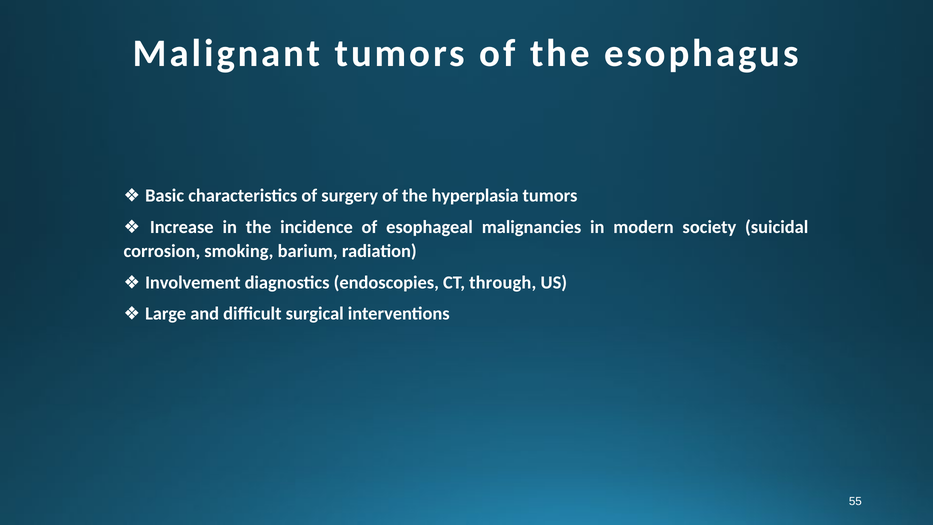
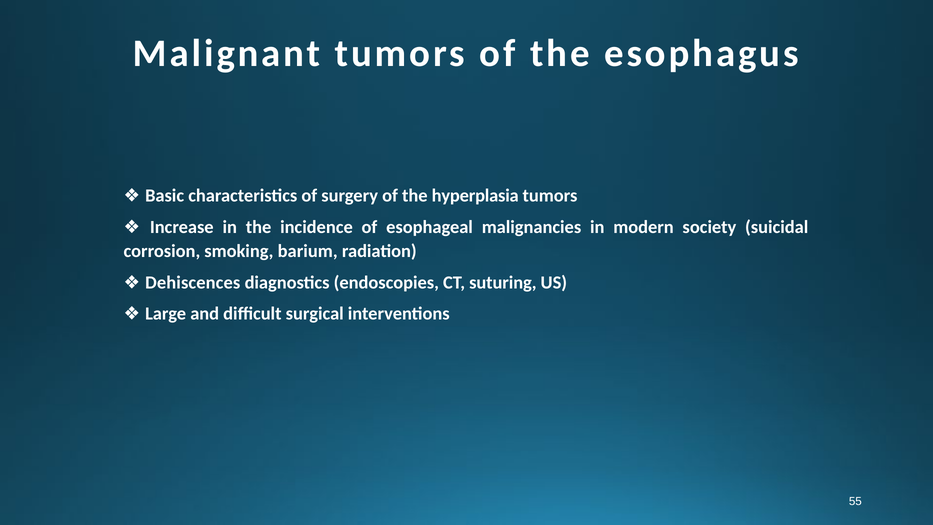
Involvement: Involvement -> Dehiscences (193, 282)
through: through -> suturing (503, 282)
